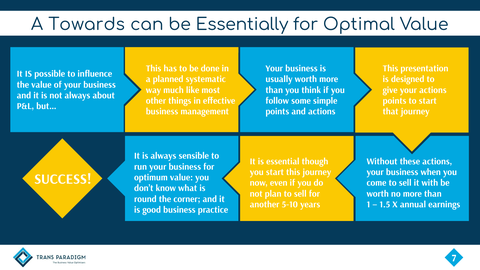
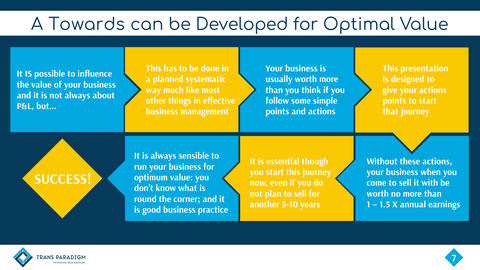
Essentially: Essentially -> Developed (242, 24)
